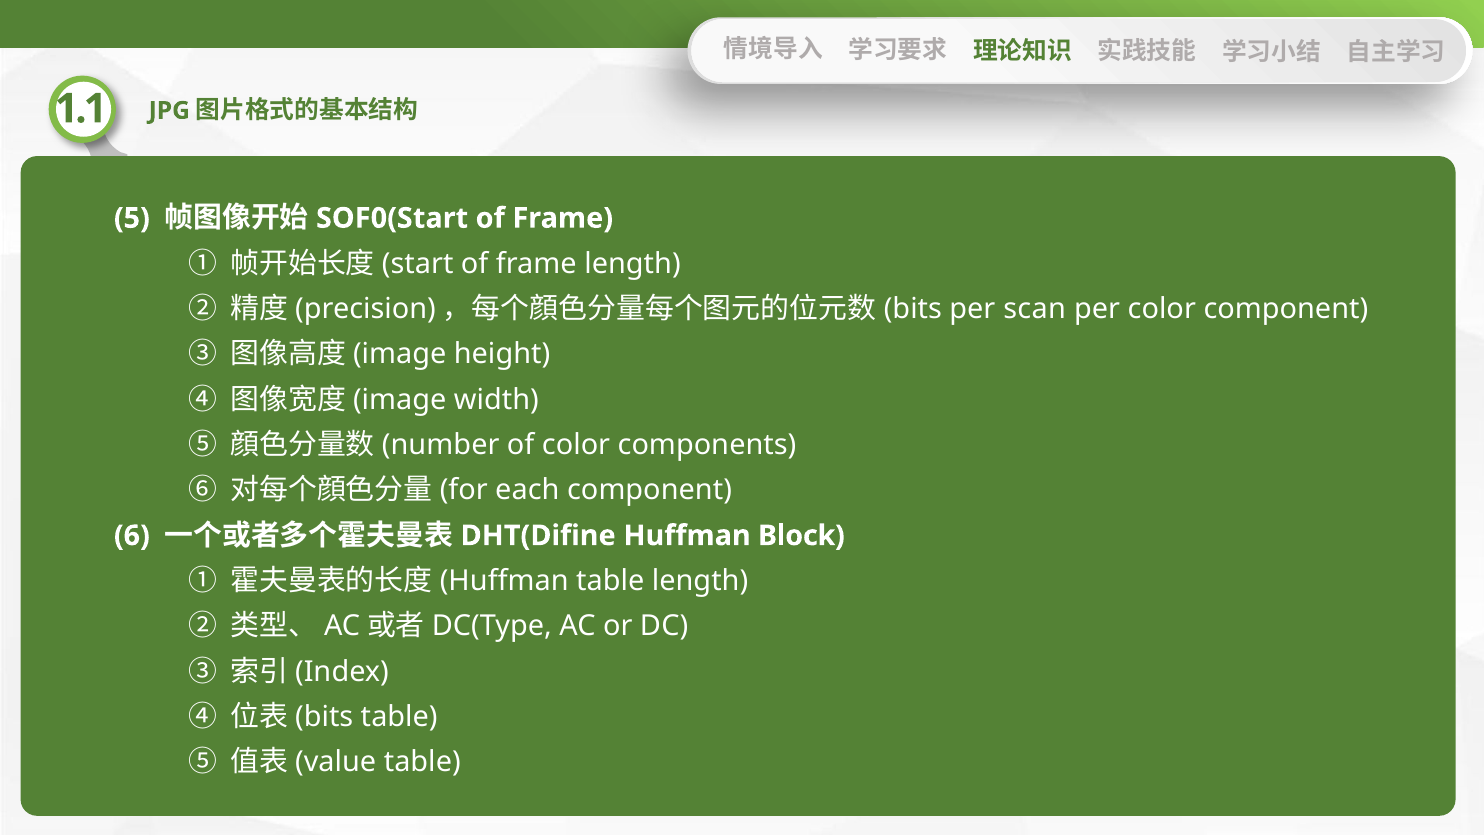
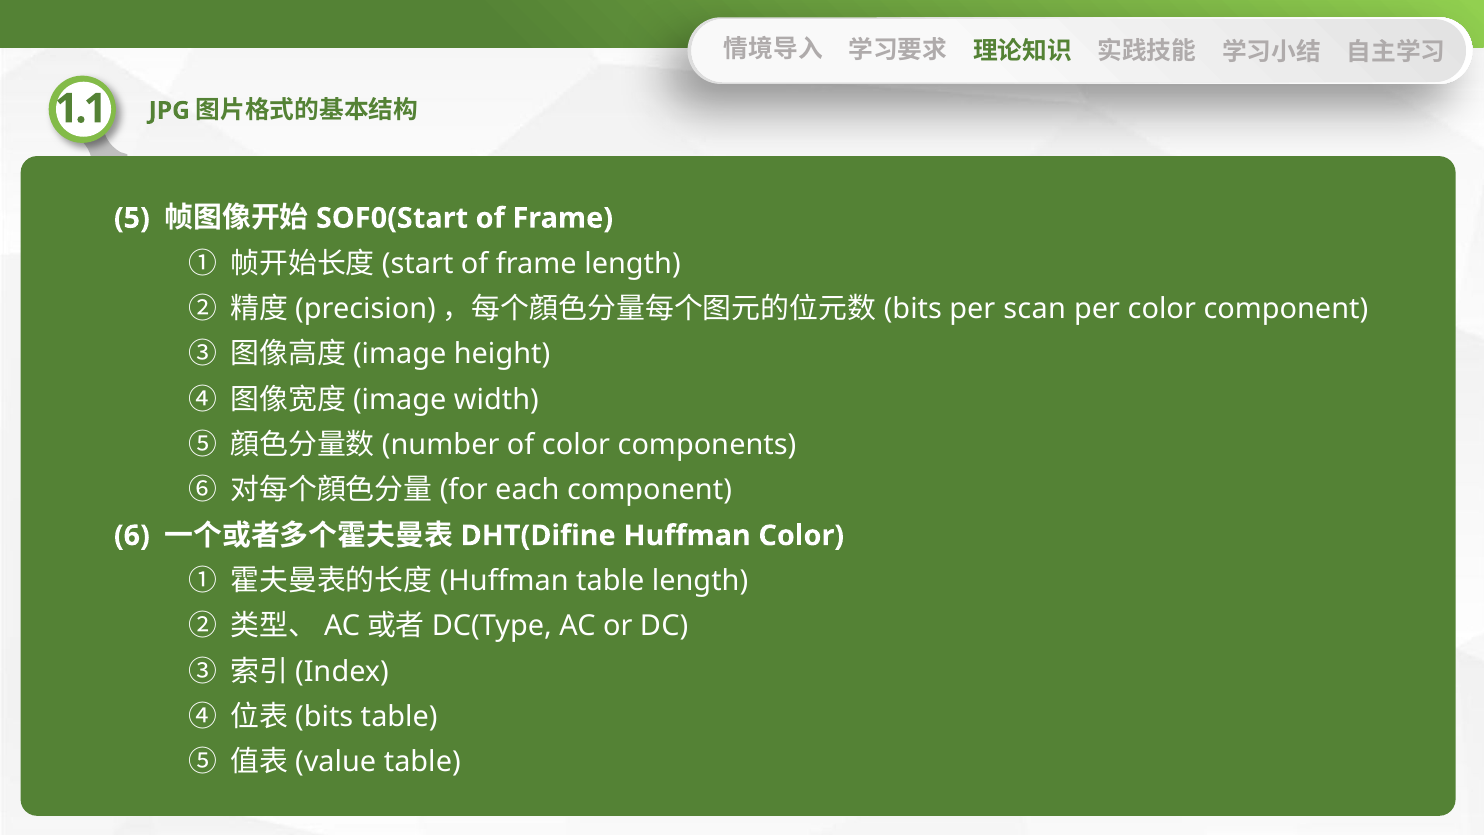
Huffman Block: Block -> Color (801, 536)
